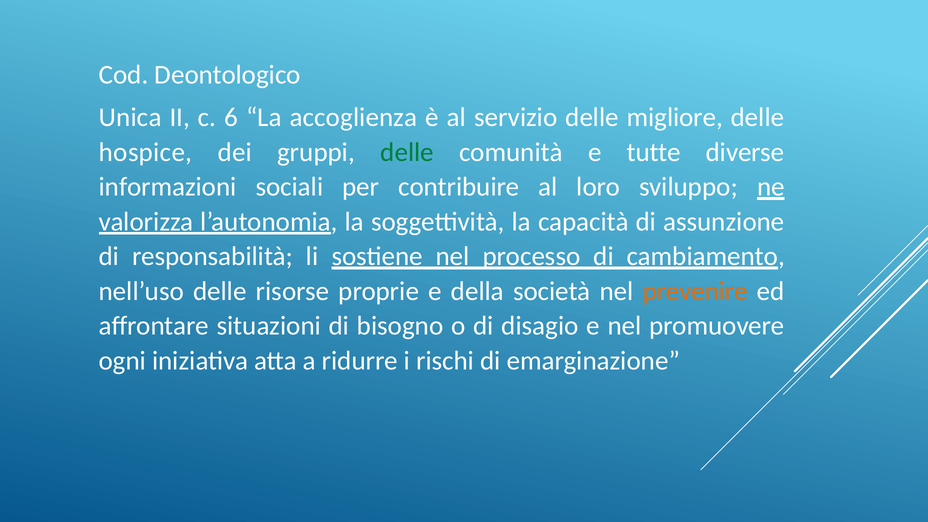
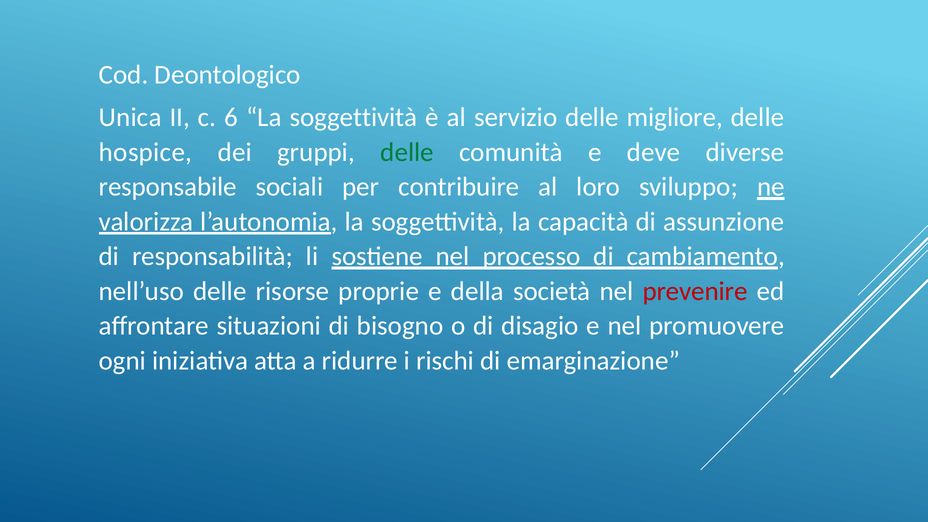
6 La accoglienza: accoglienza -> soggettività (354, 117)
tutte: tutte -> deve (654, 152)
informazioni: informazioni -> responsabile (168, 187)
prevenire colour: orange -> red (695, 291)
